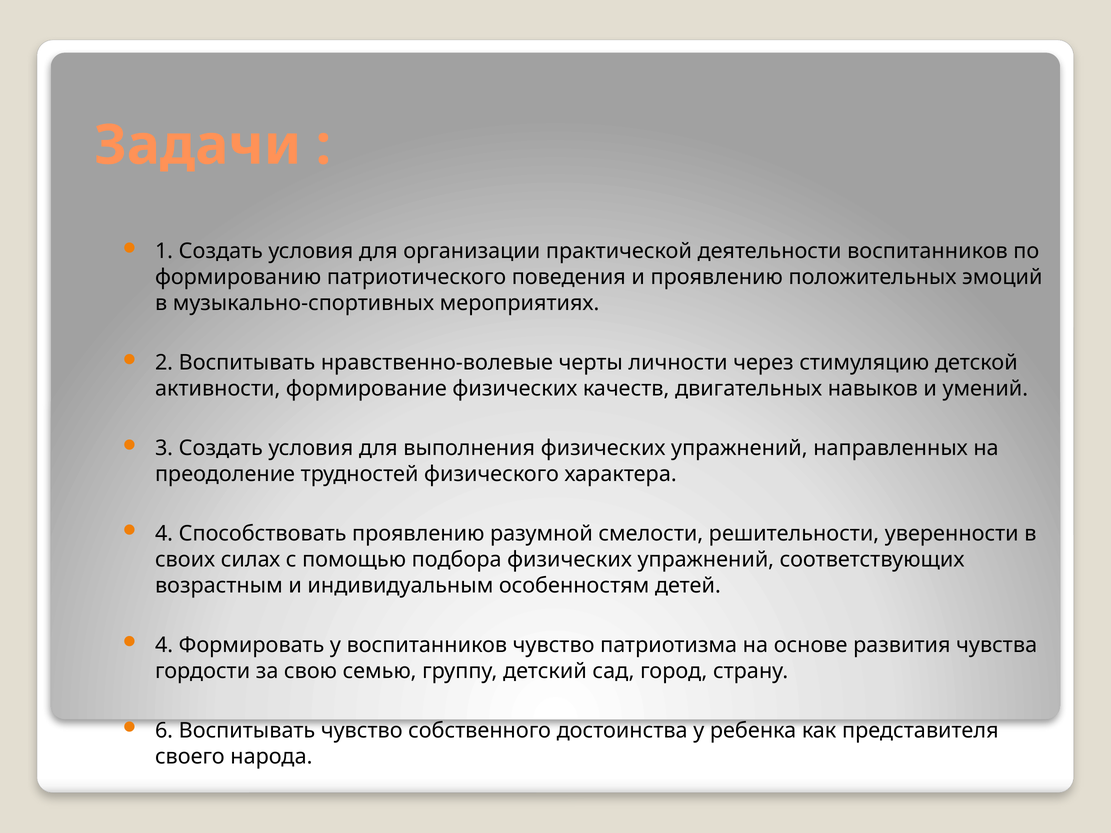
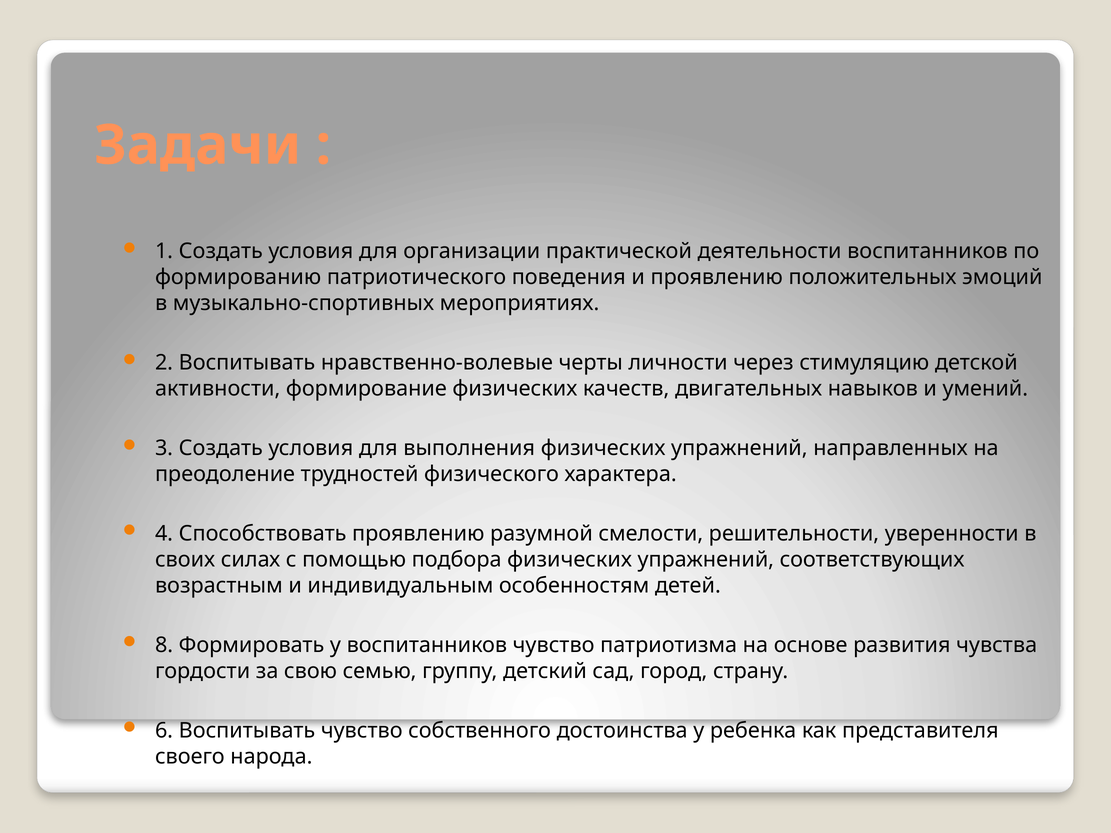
4: 4 -> 8 (164, 645)
